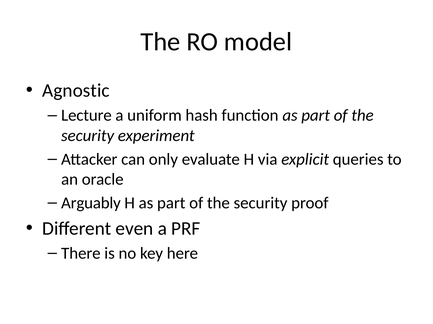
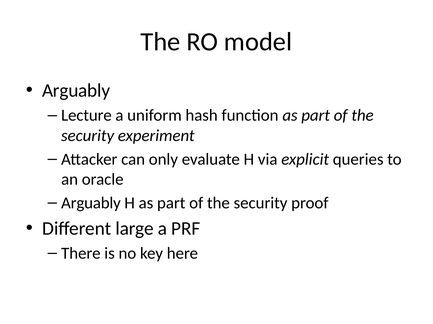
Agnostic: Agnostic -> Arguably (76, 91)
even: even -> large (135, 229)
